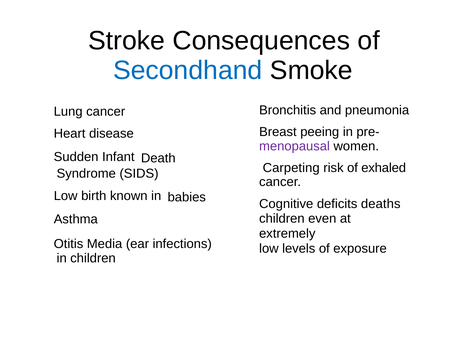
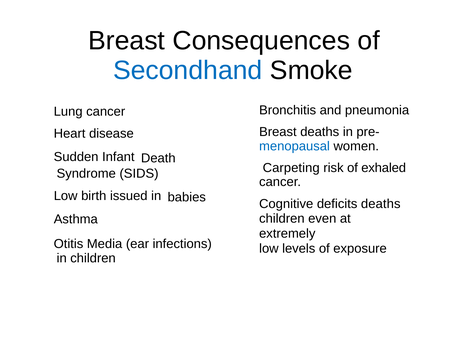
Stroke: Stroke -> Breast (127, 41)
Breast peeing: peeing -> deaths (320, 132)
menopausal colour: purple -> blue (295, 146)
known: known -> issued (129, 196)
